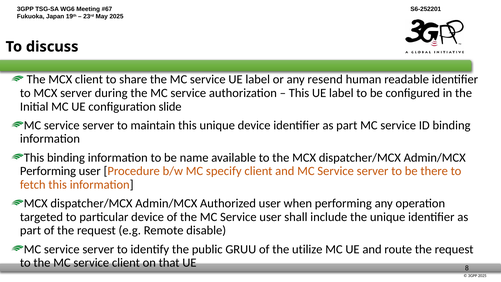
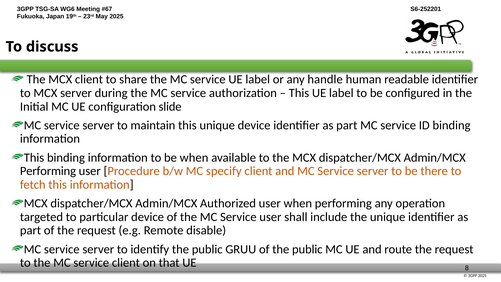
resend: resend -> handle (325, 79)
be name: name -> when (194, 158)
of the utilize: utilize -> public (307, 249)
